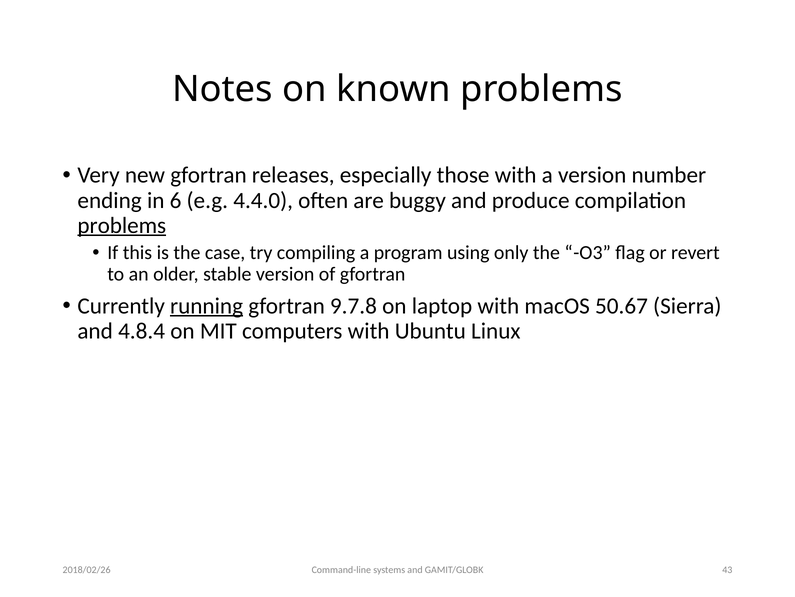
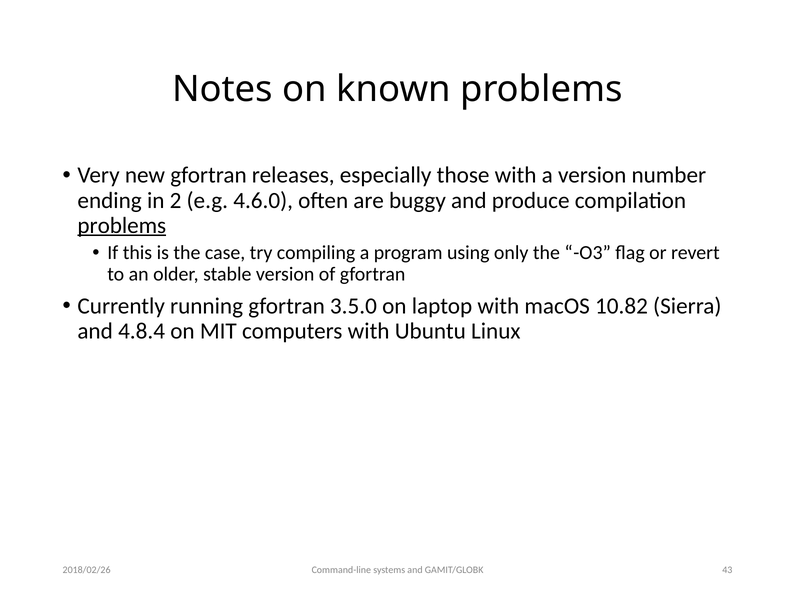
6: 6 -> 2 (176, 200)
4.4.0: 4.4.0 -> 4.6.0 (263, 200)
running underline: present -> none (207, 306)
9.7.8: 9.7.8 -> 3.5.0 (353, 306)
50.67: 50.67 -> 10.82 (622, 306)
